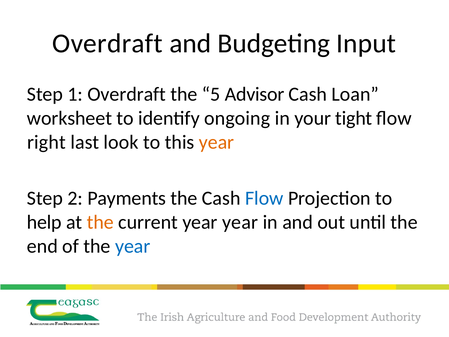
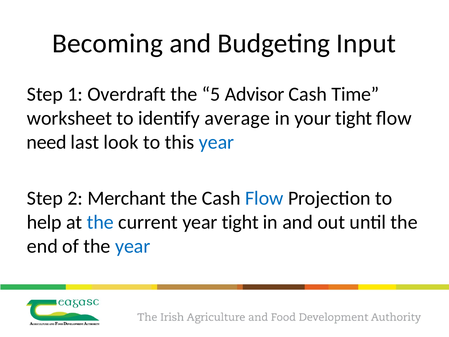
Overdraft: Overdraft -> Becoming (108, 43)
Loan: Loan -> Time (355, 94)
ongoing: ongoing -> average (237, 118)
right: right -> need (47, 142)
year colour: orange -> blue (217, 142)
Payments: Payments -> Merchant (127, 198)
the colour: orange -> blue (100, 222)
year year: year -> tight (240, 222)
